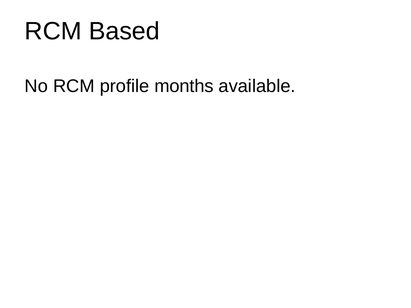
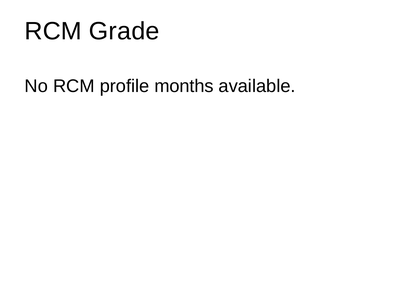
Based: Based -> Grade (124, 31)
